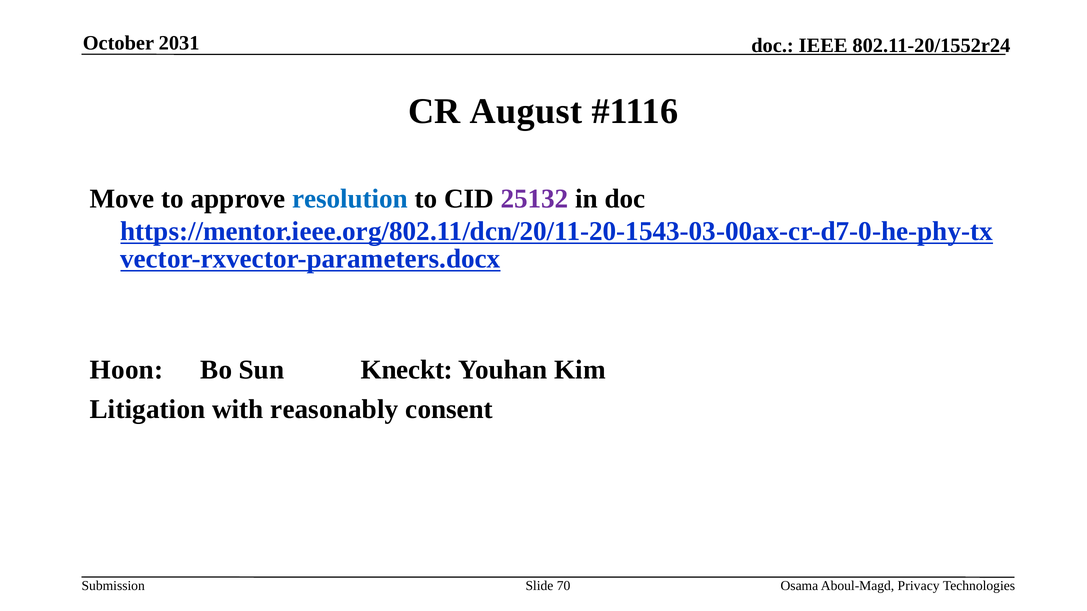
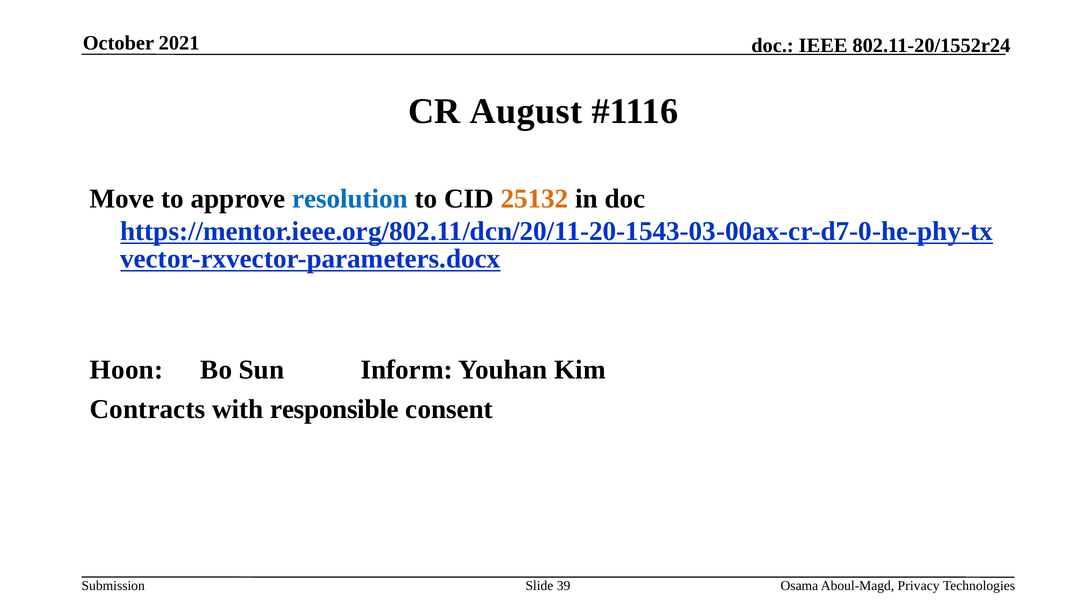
2031: 2031 -> 2021 (179, 43)
25132 colour: purple -> orange (535, 199)
Kneckt: Kneckt -> Inform (407, 370)
Litigation: Litigation -> Contracts (148, 410)
reasonably: reasonably -> responsible (335, 410)
70: 70 -> 39 (564, 586)
